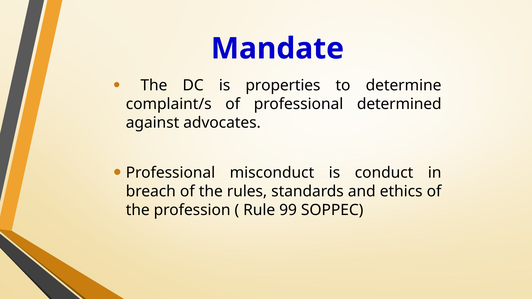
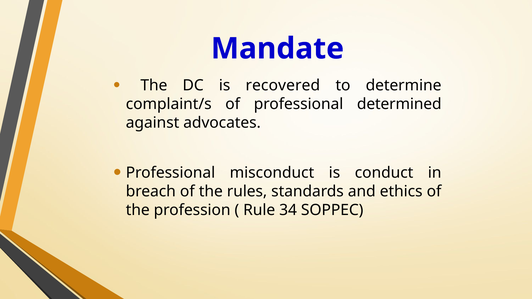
properties: properties -> recovered (283, 86)
99: 99 -> 34 (288, 210)
